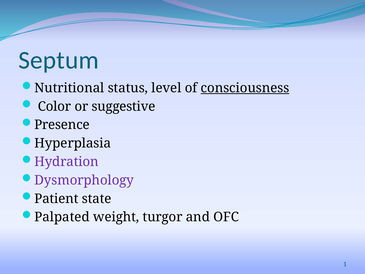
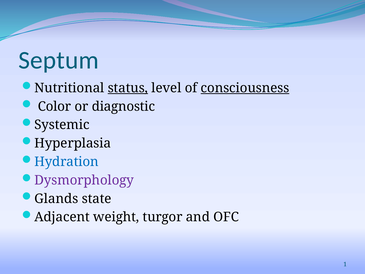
status underline: none -> present (128, 88)
suggestive: suggestive -> diagnostic (123, 106)
Presence: Presence -> Systemic (62, 125)
Hydration colour: purple -> blue (67, 162)
Patient: Patient -> Glands (56, 198)
Palpated: Palpated -> Adjacent (62, 217)
